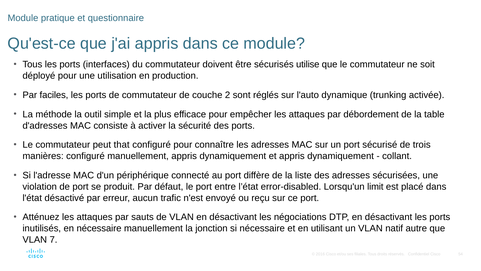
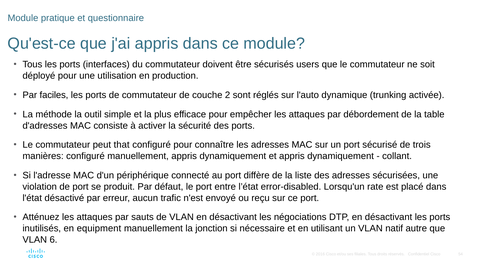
utilise: utilise -> users (308, 64)
limit: limit -> rate (375, 186)
en nécessaire: nécessaire -> equipment (99, 228)
7: 7 -> 6 (53, 239)
